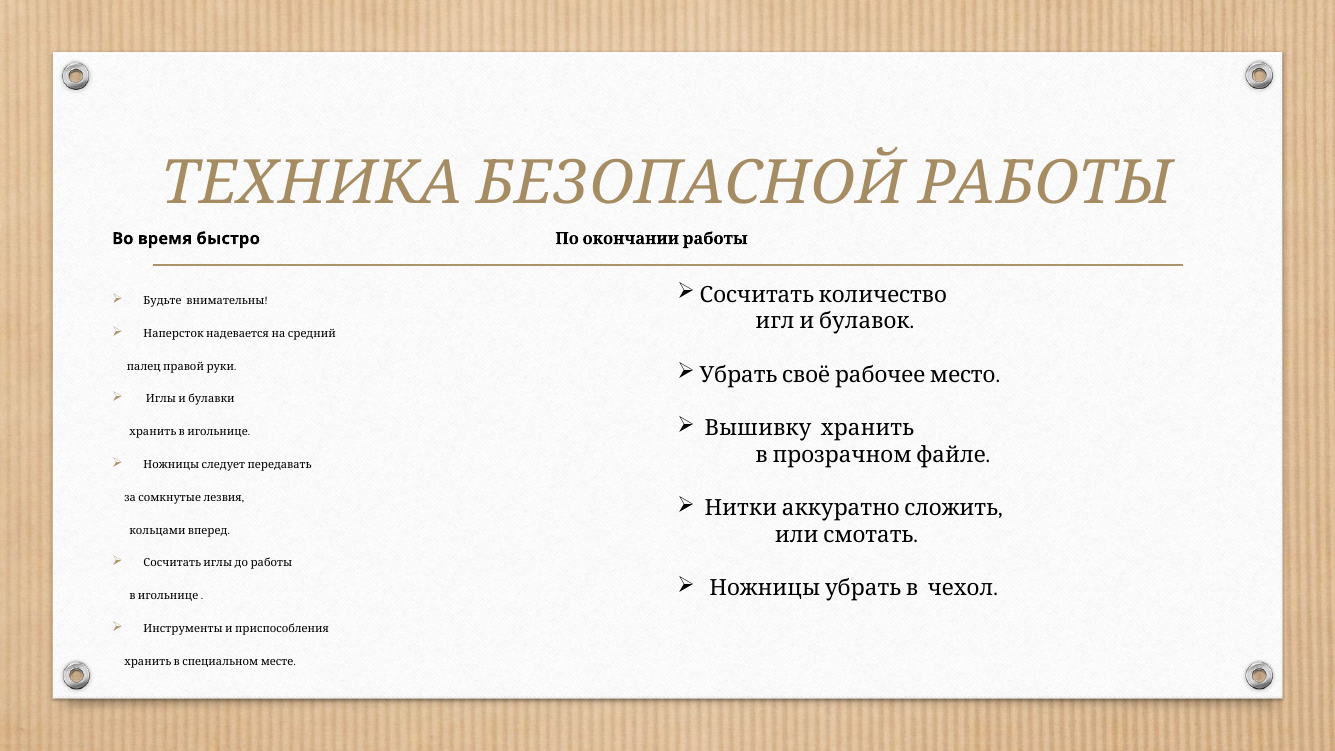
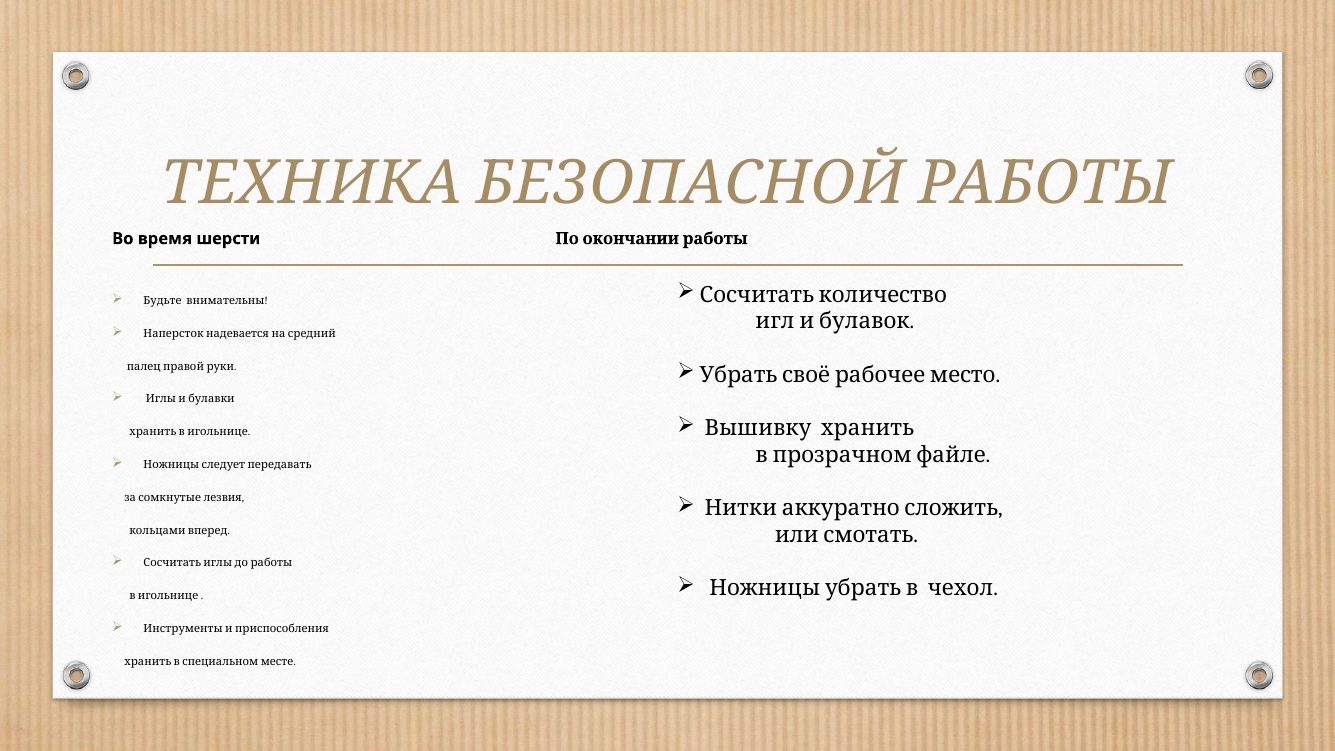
быстро: быстро -> шерсти (228, 239)
